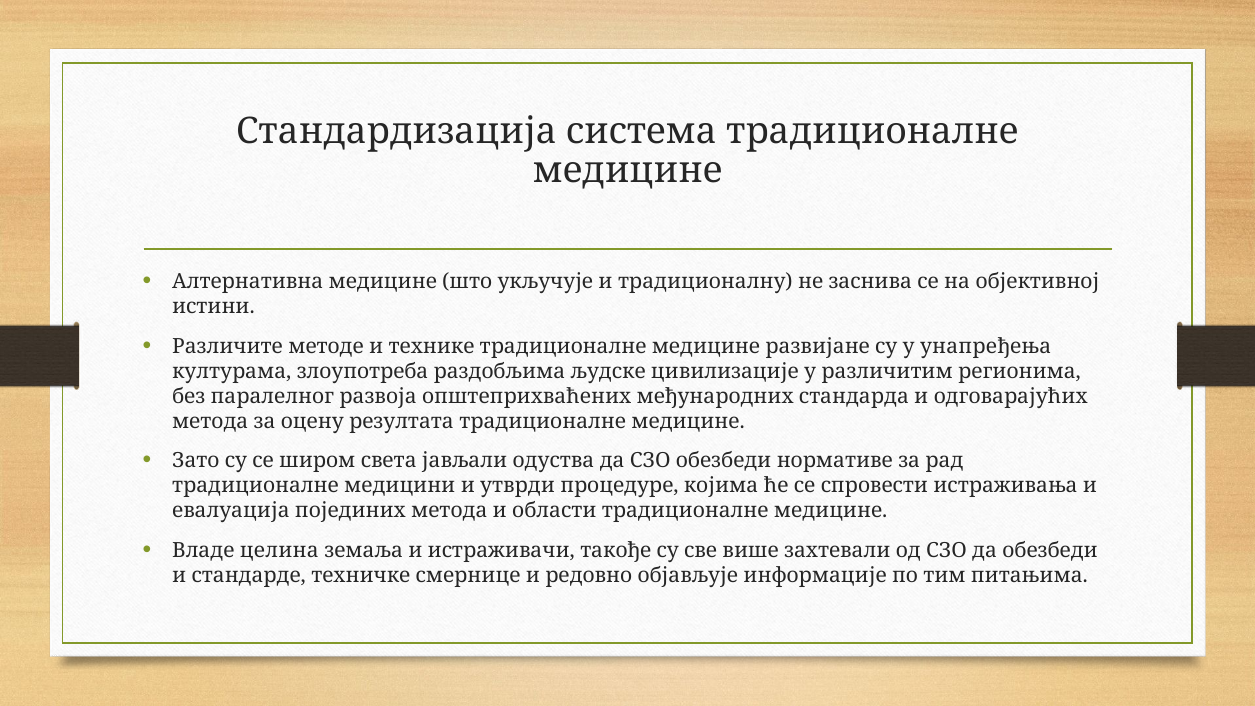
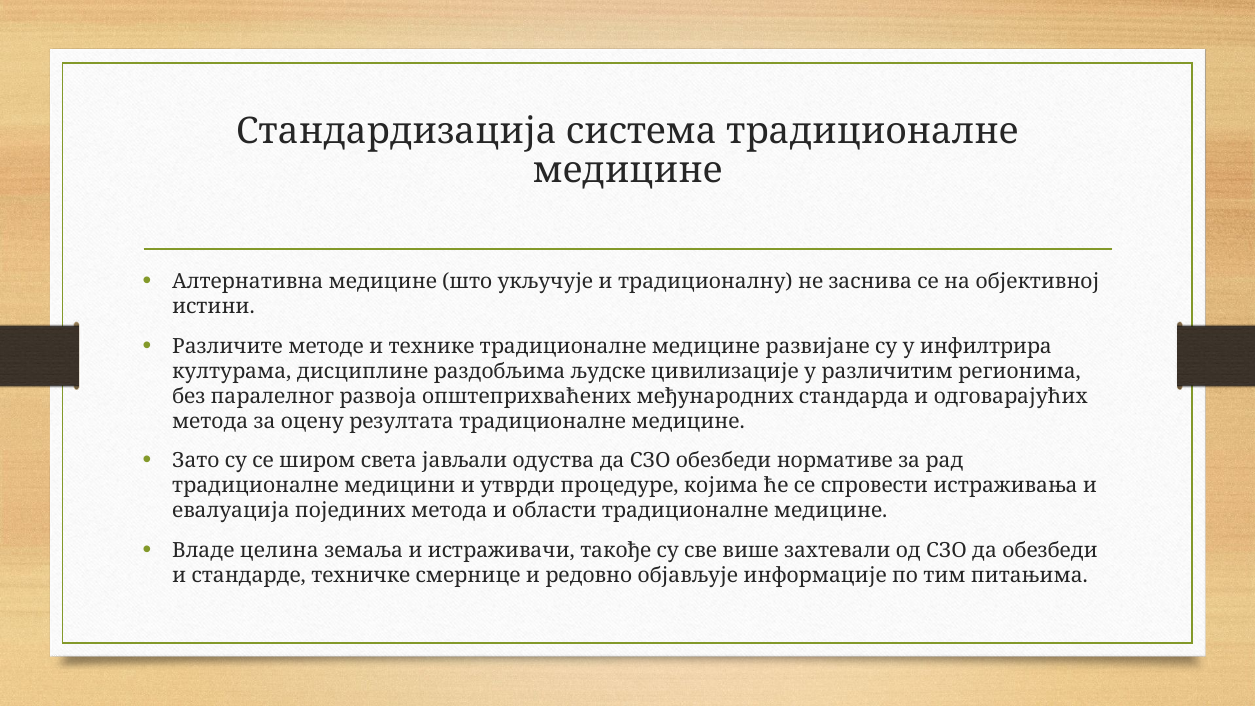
унапређења: унапређења -> инфилтрира (986, 346)
злоупотреба: злоупотреба -> дисциплине (363, 371)
